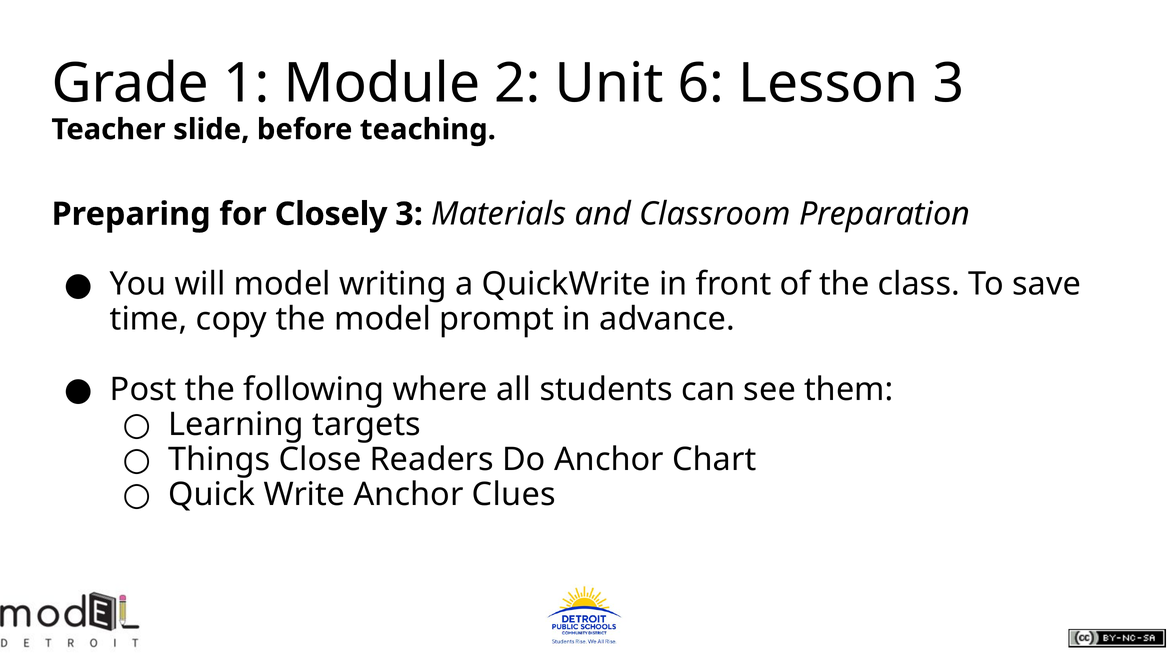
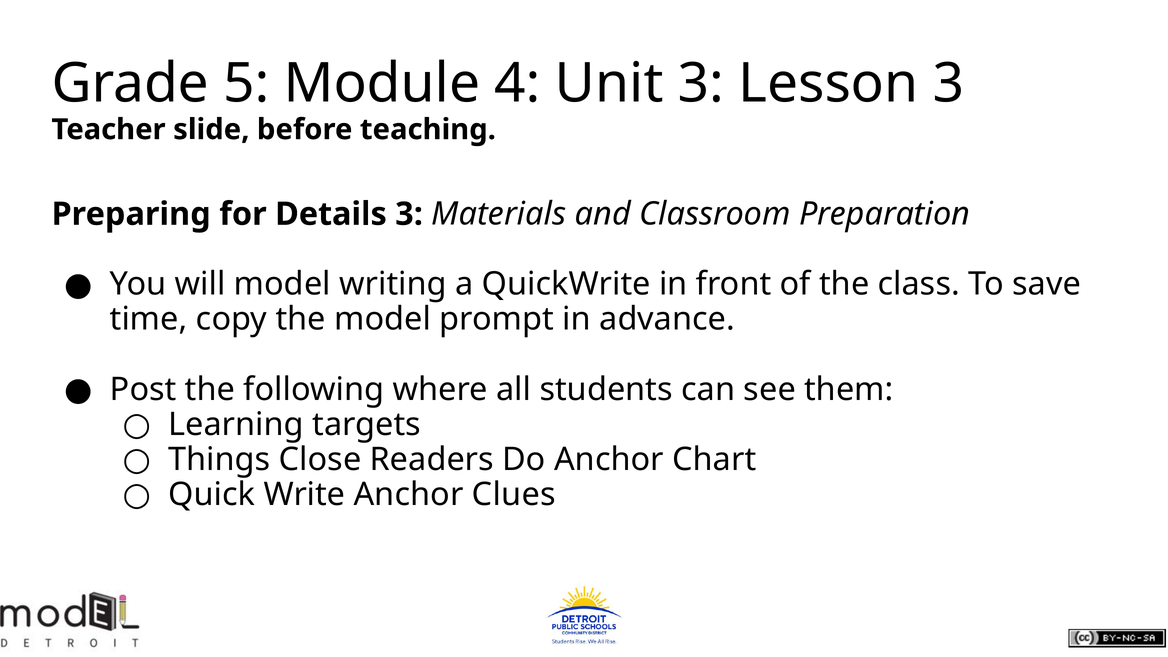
1: 1 -> 5 (246, 84)
2: 2 -> 4 (518, 84)
Unit 6: 6 -> 3 (701, 84)
Closely: Closely -> Details (331, 214)
